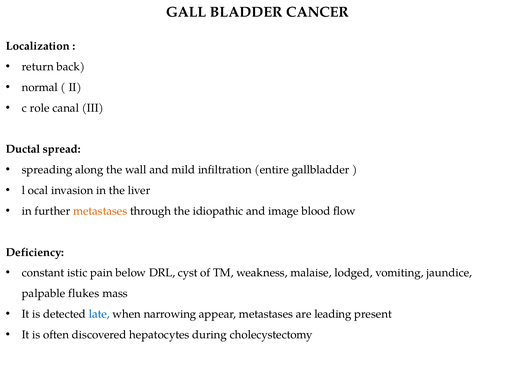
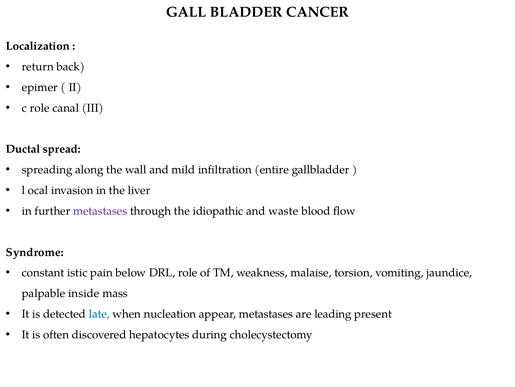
normal: normal -> epimer (40, 87)
metastases colour: orange -> purple (100, 211)
image: image -> waste (283, 211)
Deficiency: Deficiency -> Syndrome (35, 252)
DRL cyst: cyst -> role (188, 272)
lodged: lodged -> torsion (354, 272)
flukes: flukes -> inside (84, 293)
narrowing: narrowing -> nucleation (170, 313)
